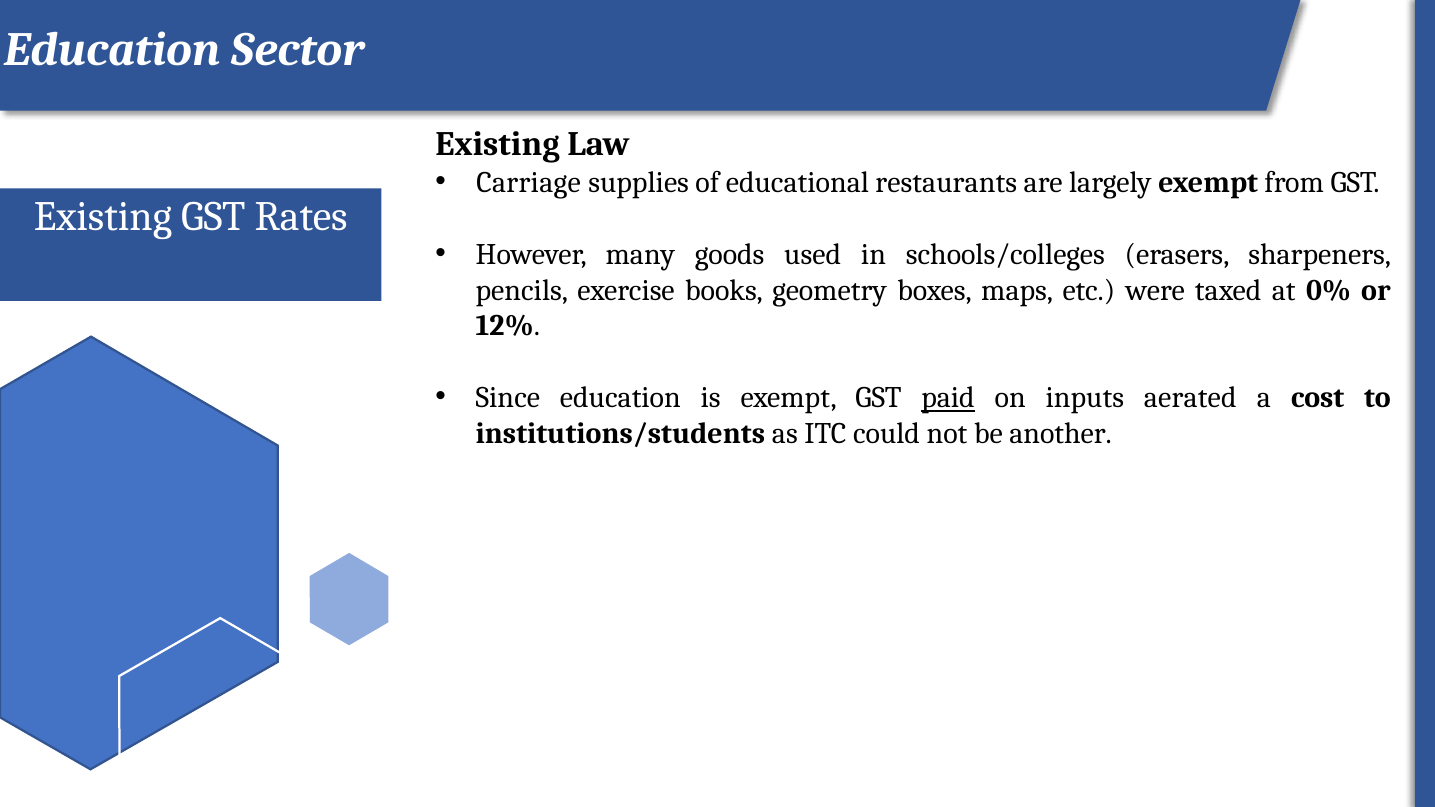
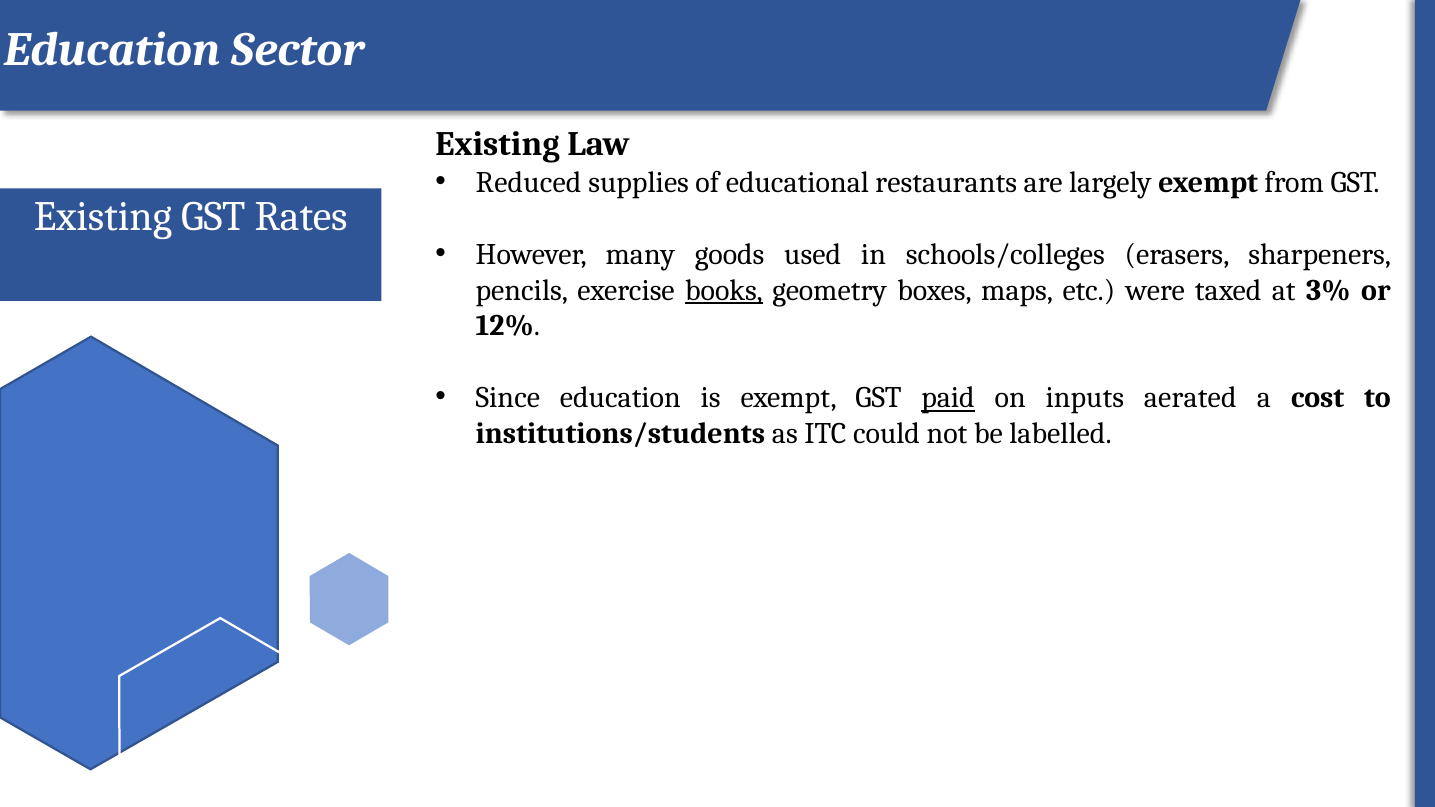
Carriage: Carriage -> Reduced (529, 183)
books underline: none -> present (724, 290)
0%: 0% -> 3% (1328, 290)
another: another -> labelled (1061, 434)
